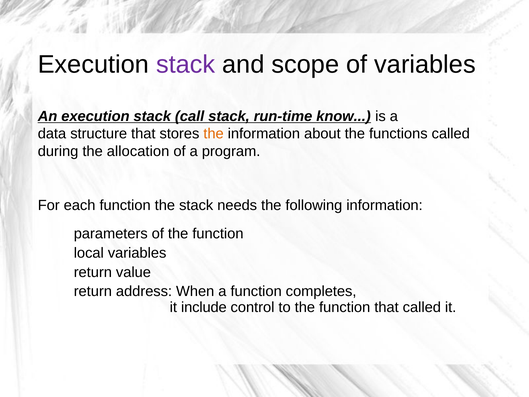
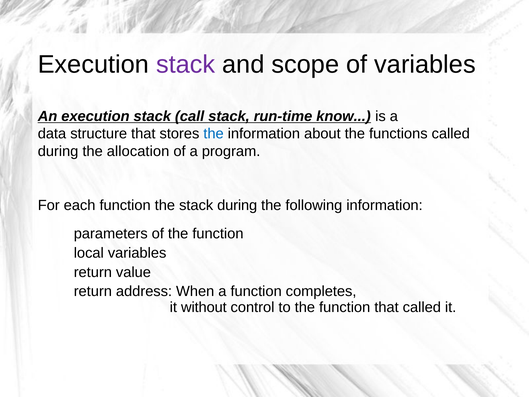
the colour: orange -> blue (214, 134)
stack needs: needs -> during (237, 205)
include: include -> without (204, 307)
